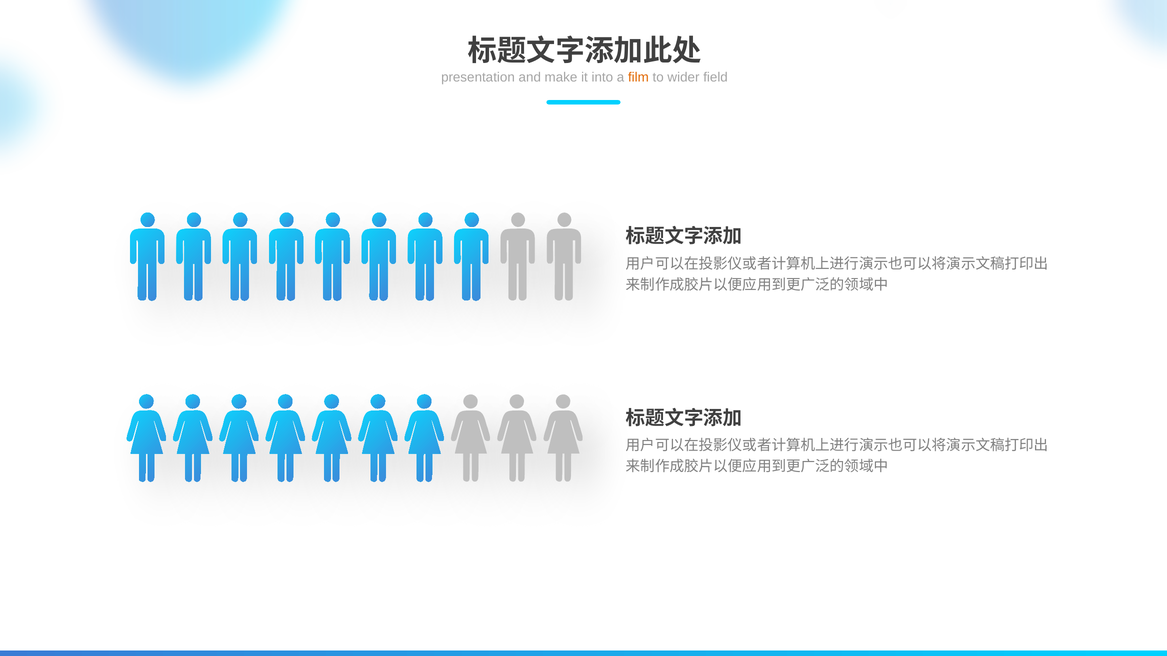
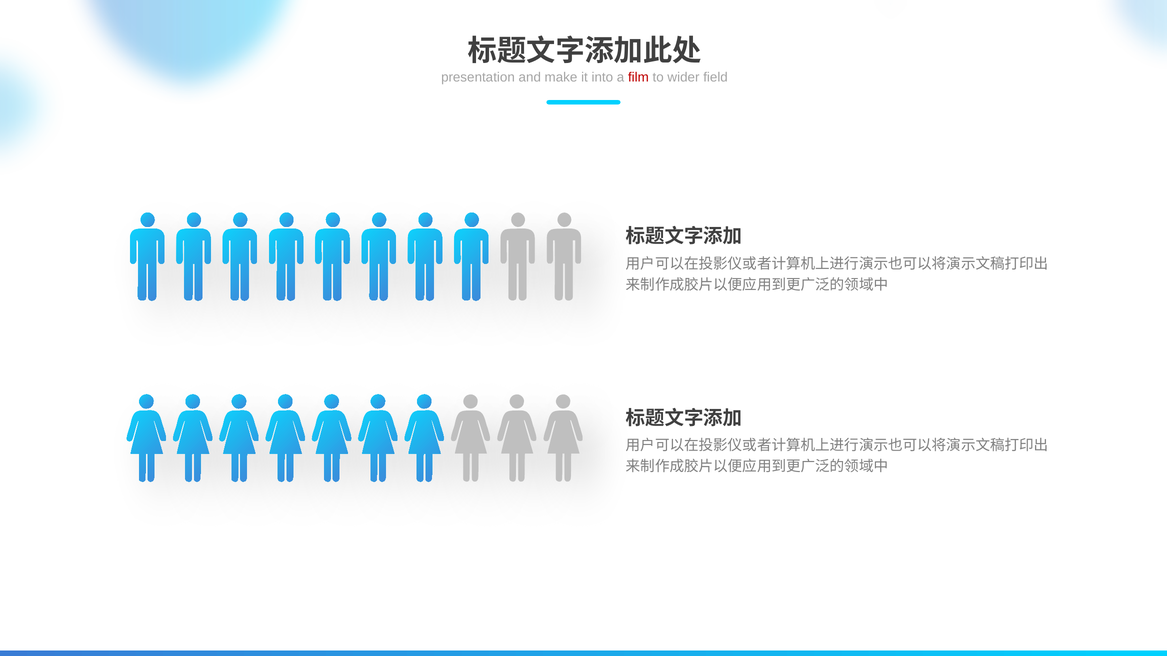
film colour: orange -> red (638, 77)
